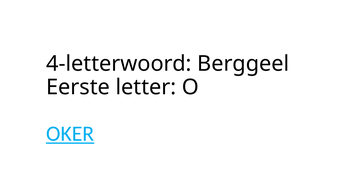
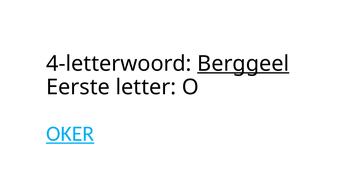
Berggeel underline: none -> present (243, 64)
